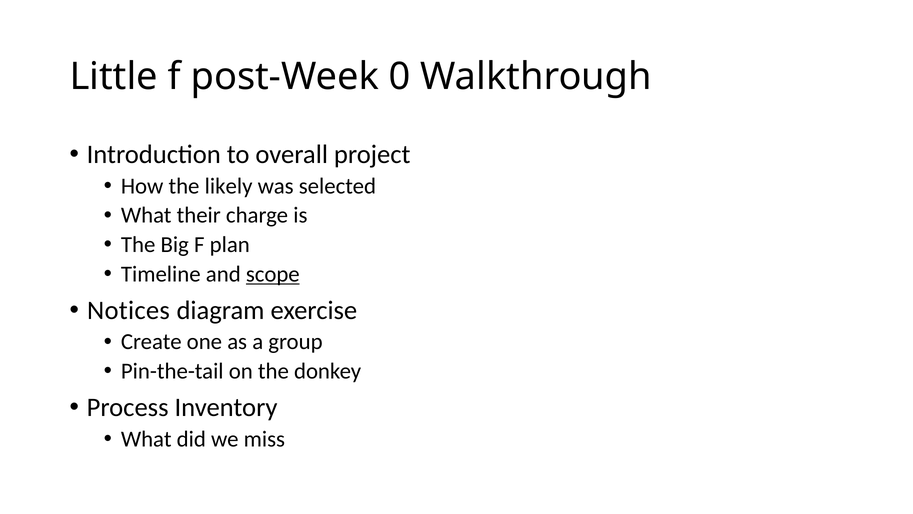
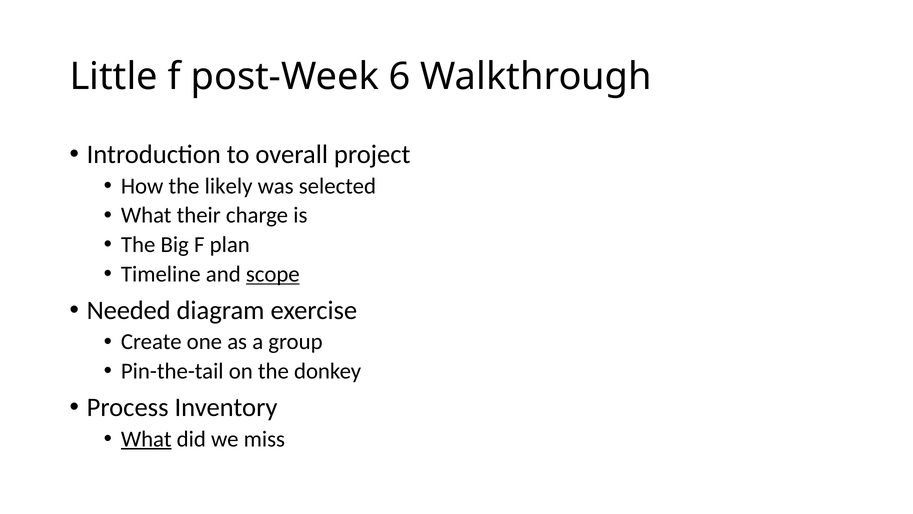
0: 0 -> 6 (400, 77)
Notices: Notices -> Needed (129, 310)
What underline: none -> present (146, 439)
